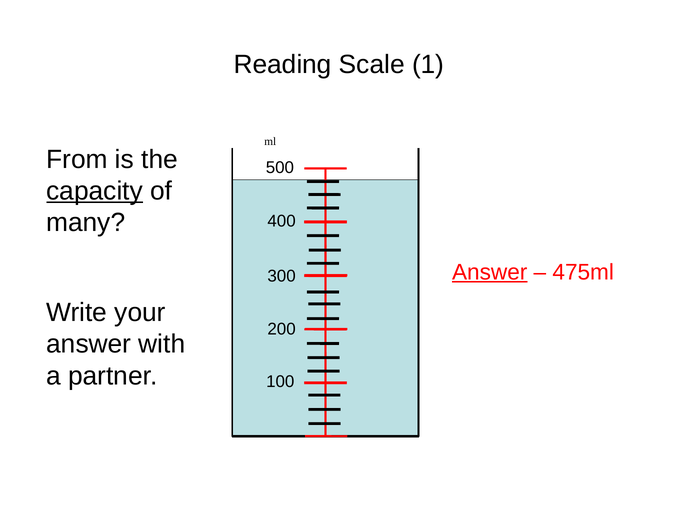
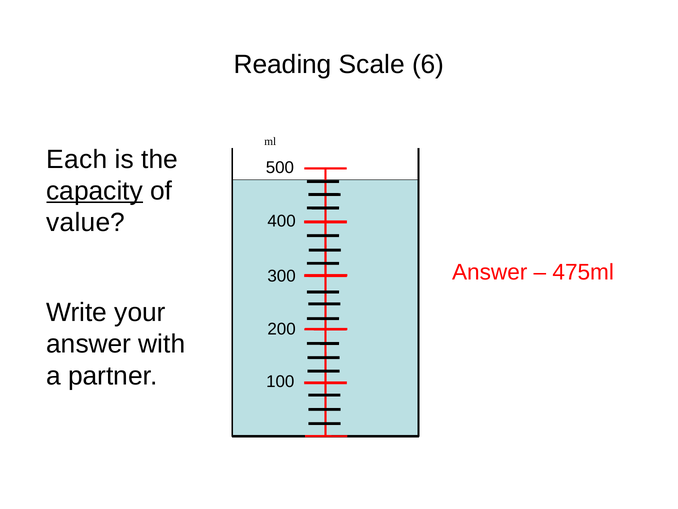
1: 1 -> 6 (428, 65)
From: From -> Each (77, 159)
many: many -> value (86, 222)
Answer underline: present -> none (490, 272)
